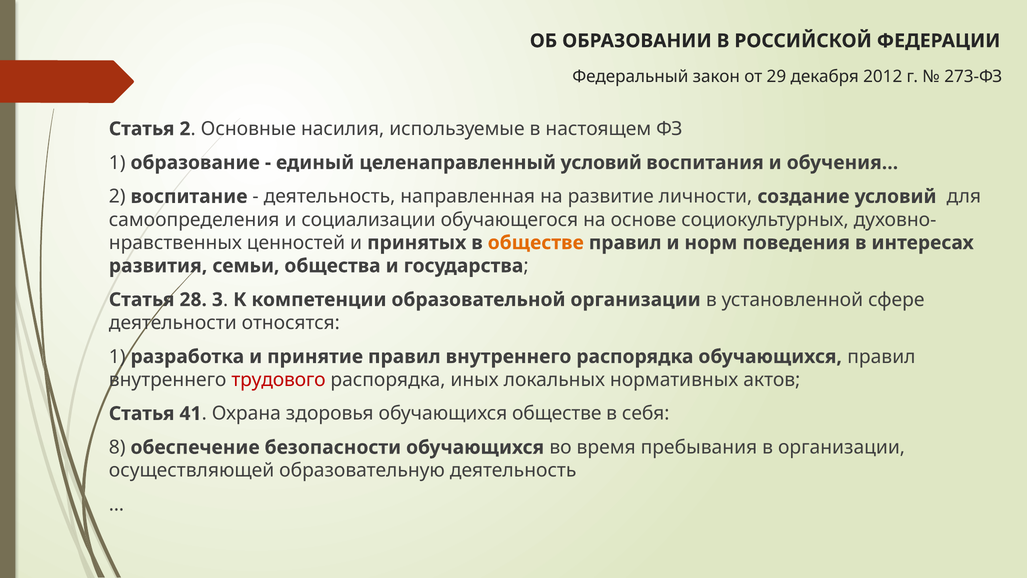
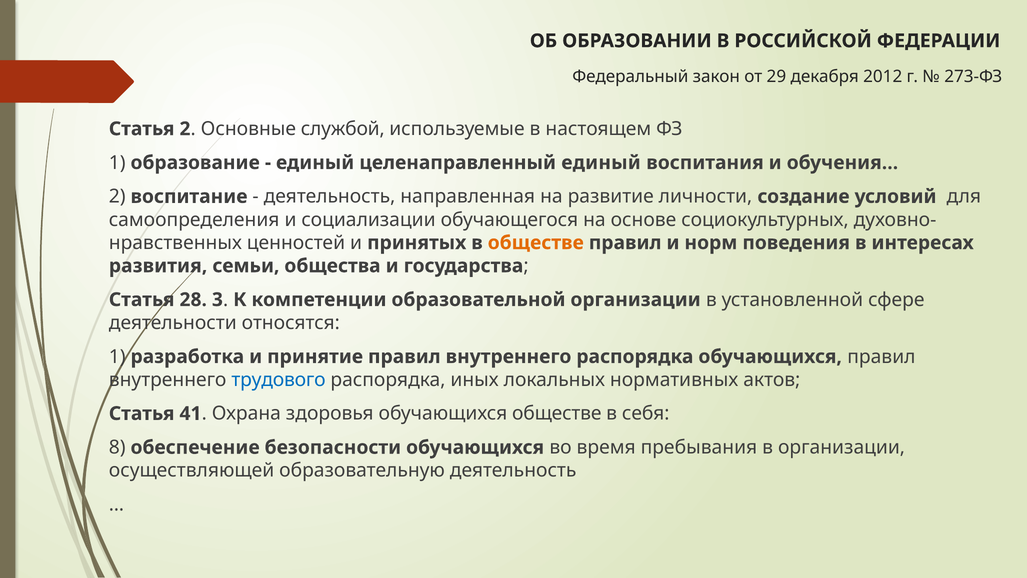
насилия: насилия -> службой (343, 129)
целенаправленный условий: условий -> единый (601, 163)
трудового colour: red -> blue (279, 380)
